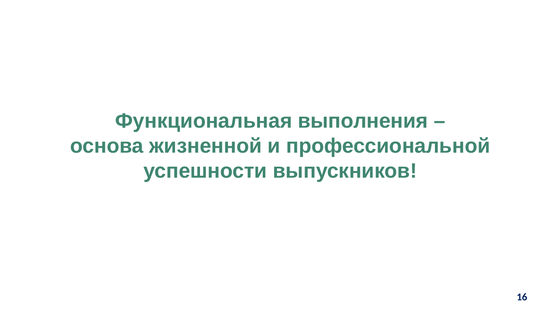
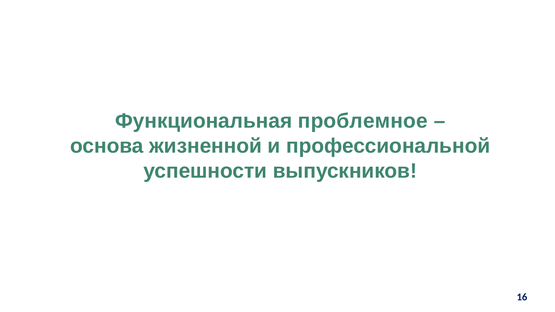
выполнения: выполнения -> проблемное (363, 121)
